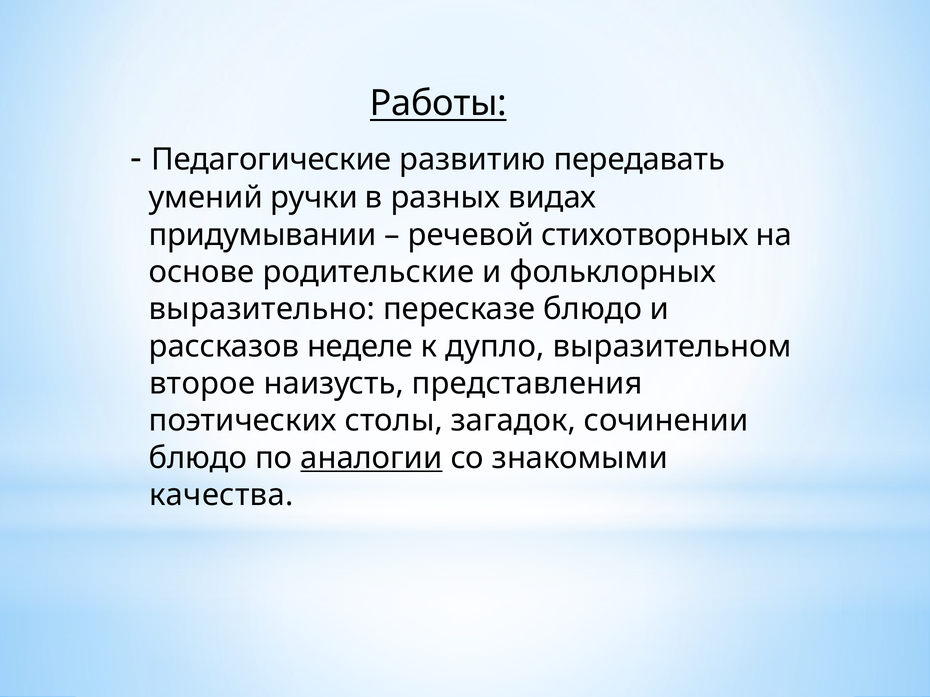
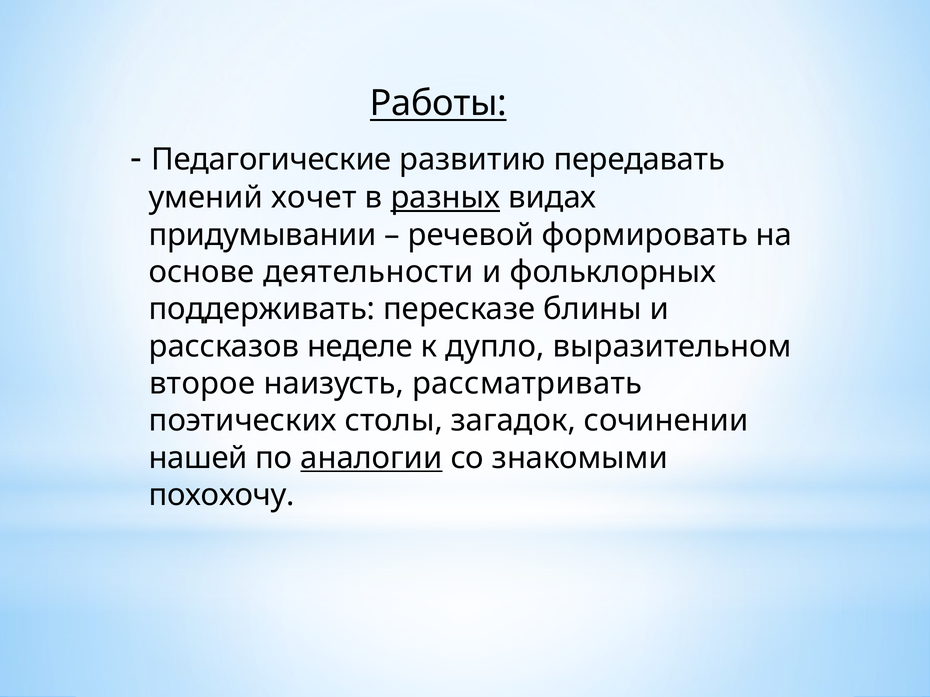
ручки: ручки -> хочет (314, 198)
разных underline: none -> present (445, 198)
стихотворных: стихотворных -> формировать (645, 235)
родительские: родительские -> деятельности (368, 272)
выразительно: выразительно -> поддерживать (262, 309)
пересказе блюдо: блюдо -> блины (593, 309)
представления: представления -> рассматривать (527, 384)
блюдо: блюдо -> нашей (198, 458)
качества: качества -> похохочу (222, 495)
